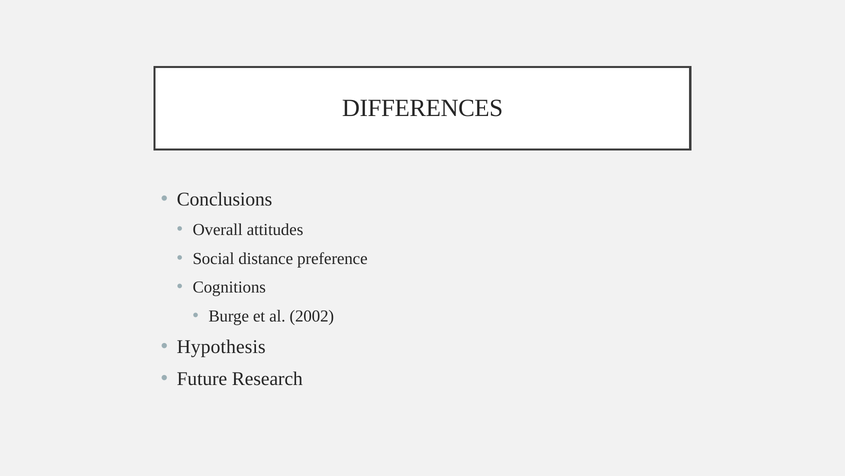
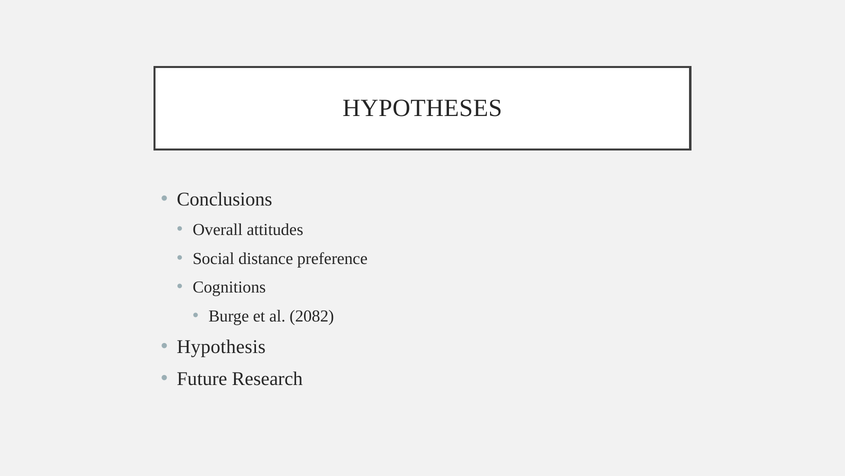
DIFFERENCES: DIFFERENCES -> HYPOTHESES (422, 108)
2002: 2002 -> 2082 (312, 316)
